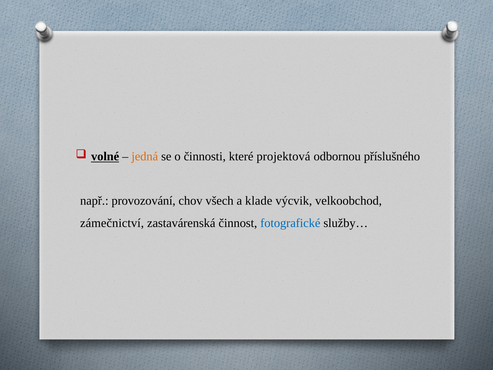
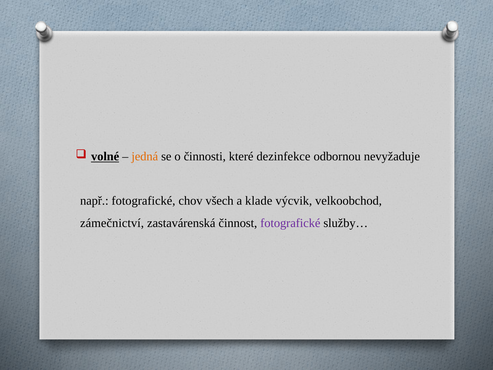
projektová: projektová -> dezinfekce (283, 156)
příslušného: příslušného -> nevyžaduje (392, 156)
např provozování: provozování -> fotografické (143, 201)
fotografické colour: blue -> purple (290, 223)
